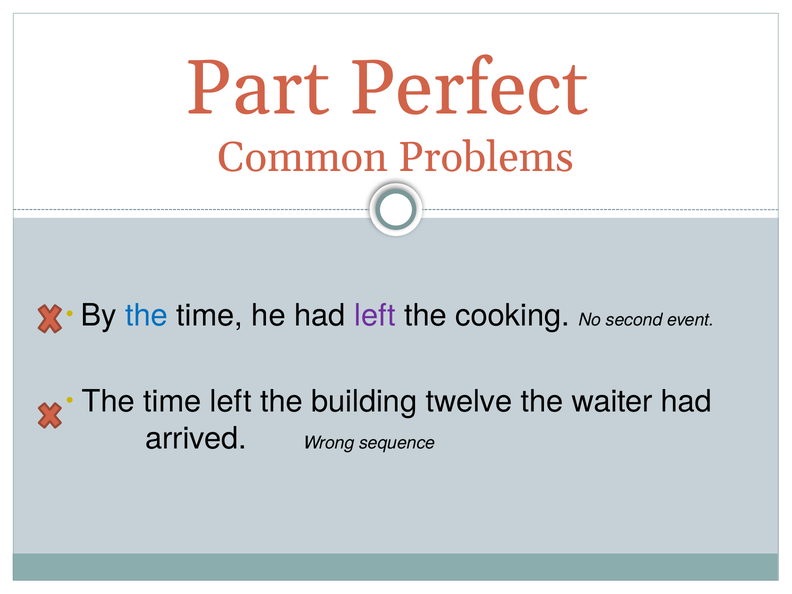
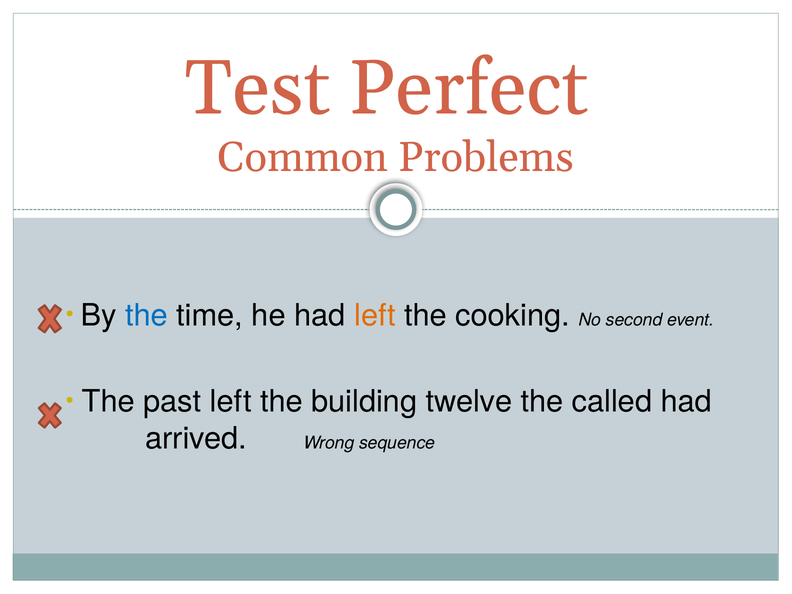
Part: Part -> Test (258, 88)
left colour: purple -> orange (375, 315)
time: time -> past (172, 402)
waiter: waiter -> called (612, 402)
